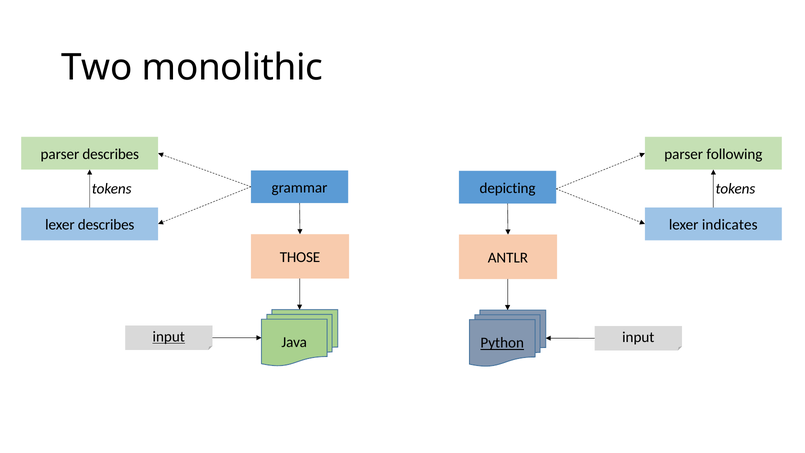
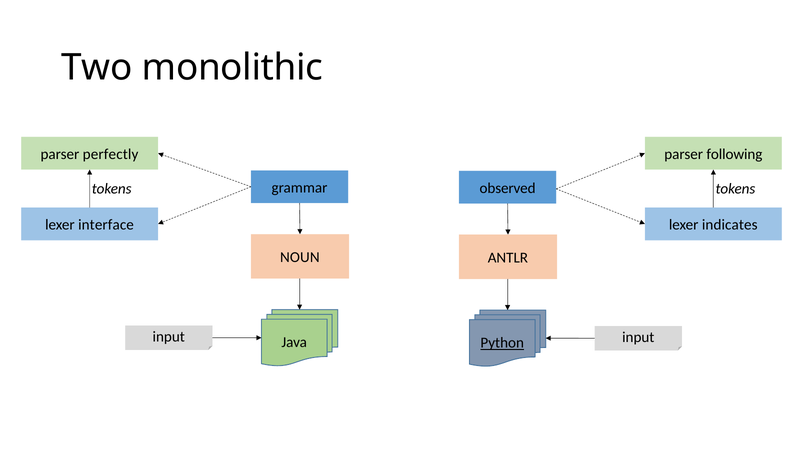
parser describes: describes -> perfectly (111, 154)
depicting: depicting -> observed (508, 188)
lexer describes: describes -> interface (106, 225)
THOSE: THOSE -> NOUN (300, 257)
input underline: present -> none (169, 337)
